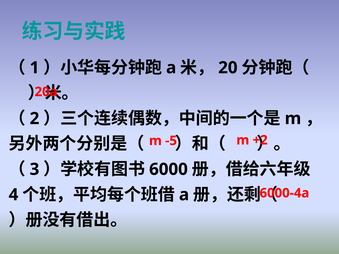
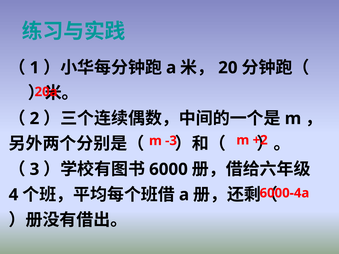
-5: -5 -> -3 (171, 141)
